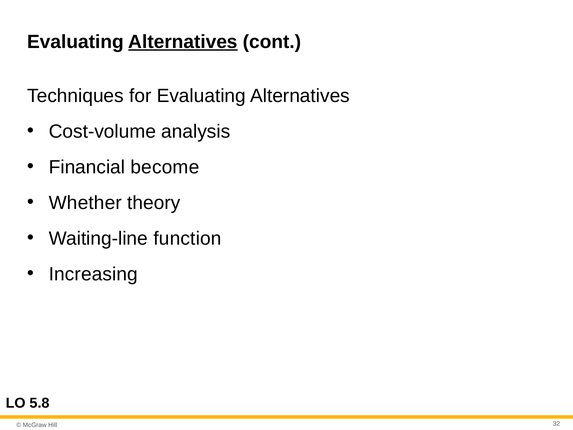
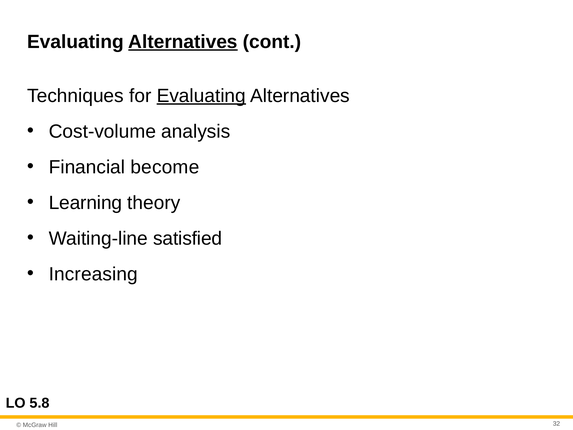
Evaluating underline: none -> present (201, 96)
Whether: Whether -> Learning (85, 203)
function: function -> satisfied (188, 238)
